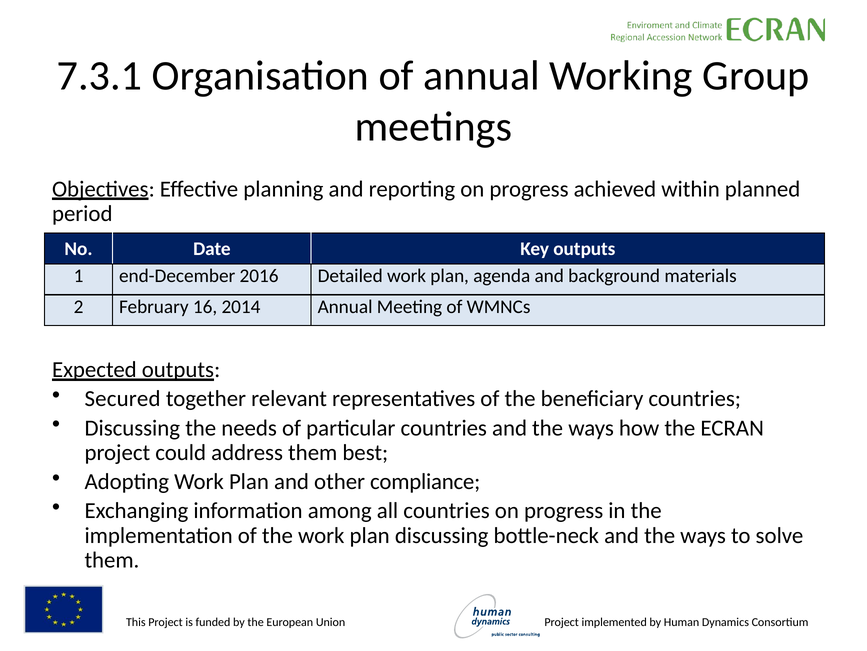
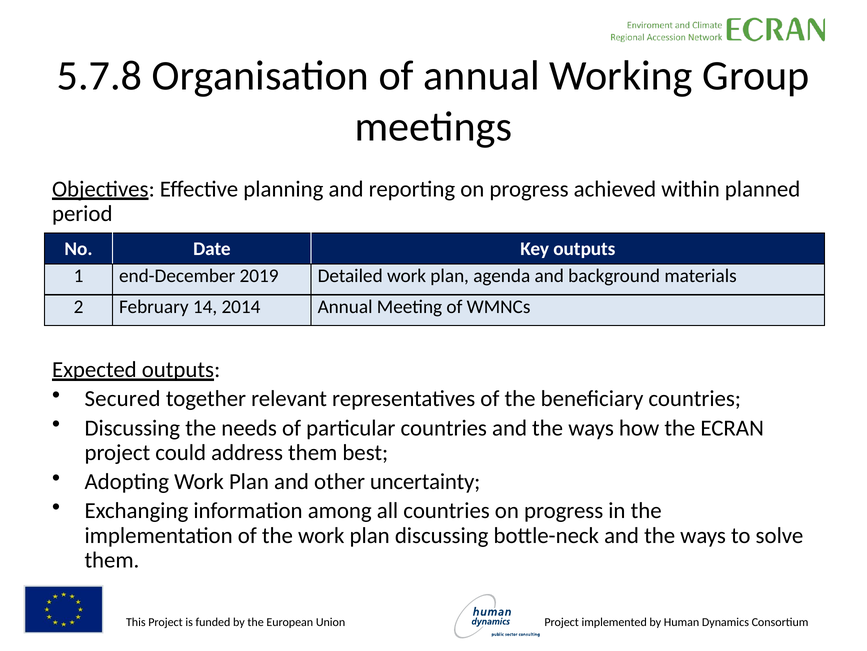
7.3.1: 7.3.1 -> 5.7.8 (100, 76)
2016: 2016 -> 2019 (259, 276)
16: 16 -> 14 (205, 306)
compliance: compliance -> uncertainty (425, 481)
